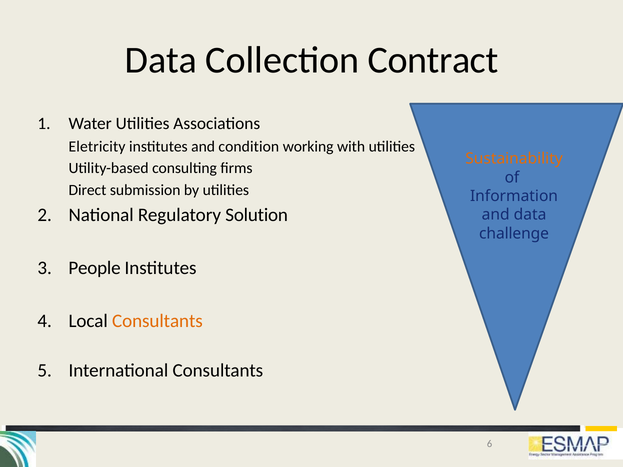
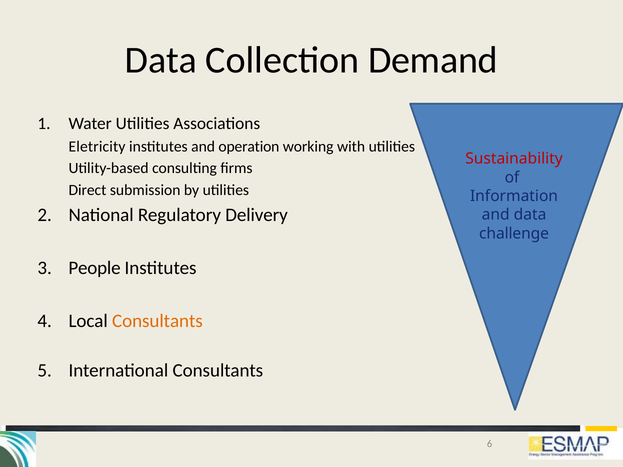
Contract: Contract -> Demand (433, 60)
condition: condition -> operation (249, 146)
Sustainability colour: orange -> red (514, 159)
Solution: Solution -> Delivery (257, 215)
